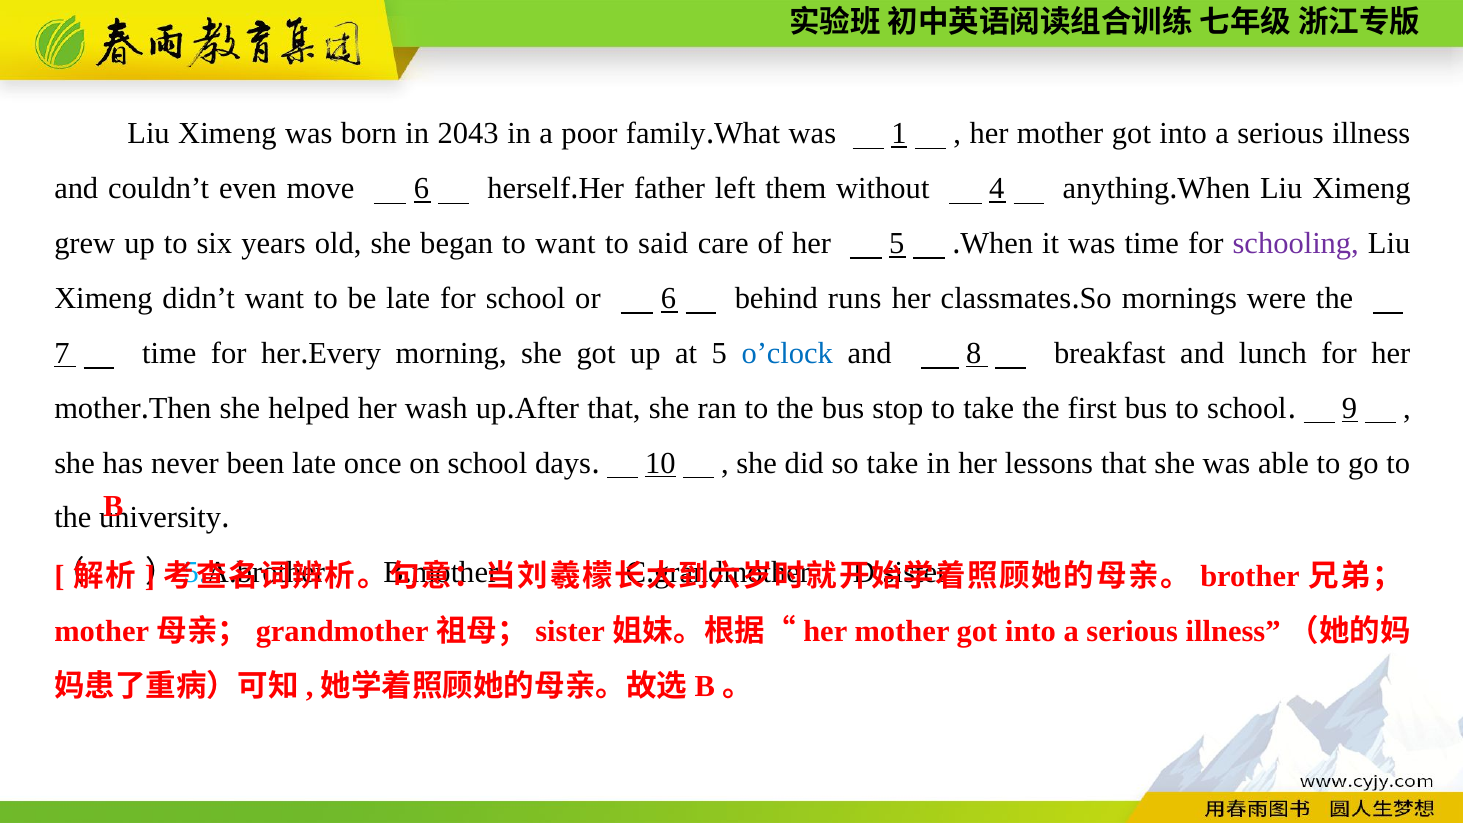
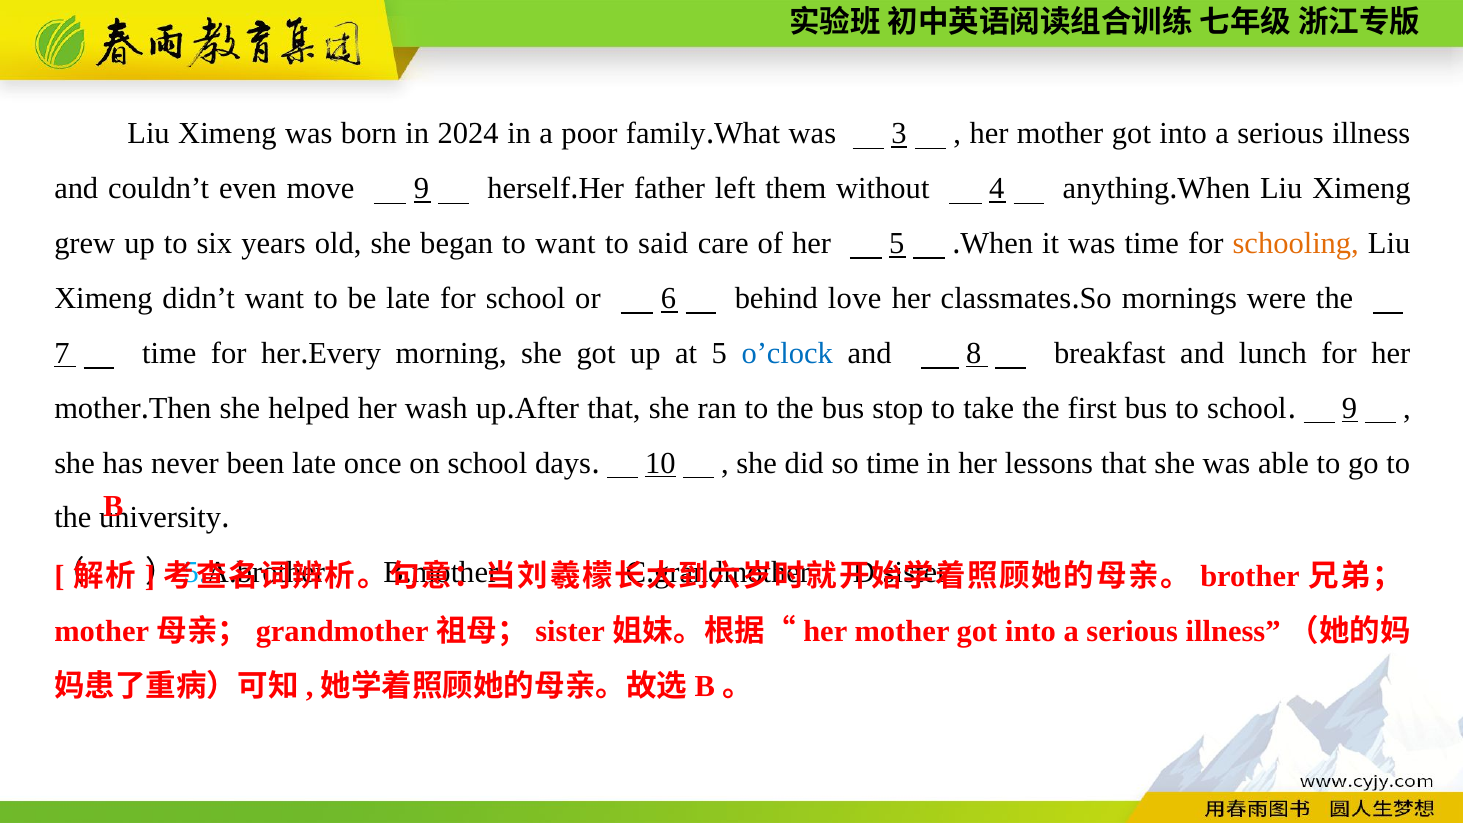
2043: 2043 -> 2024 (468, 134)
1: 1 -> 3 (899, 134)
move 6: 6 -> 9 (421, 189)
schooling colour: purple -> orange (1296, 244)
runs: runs -> love (855, 298)
so take: take -> time (893, 463)
